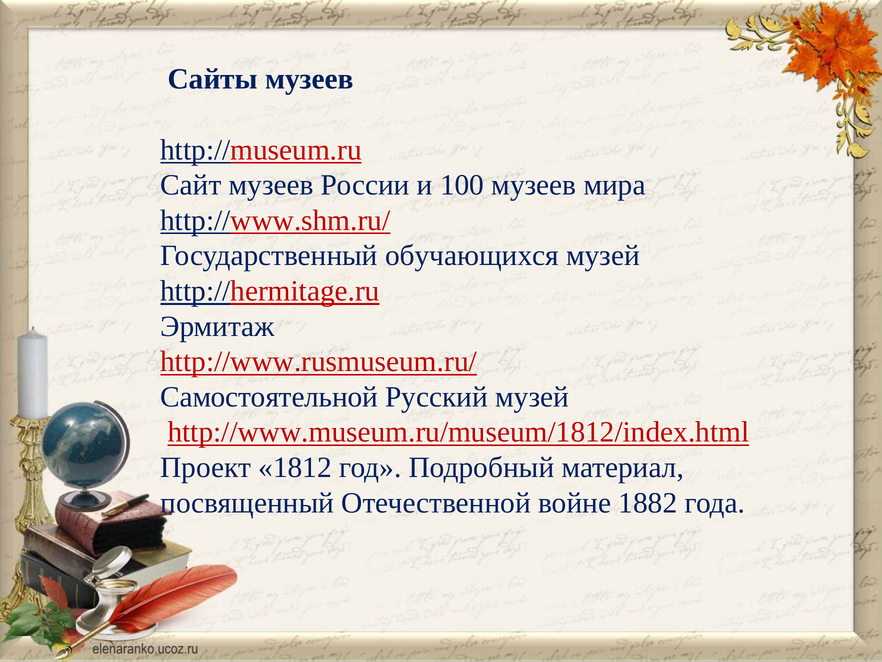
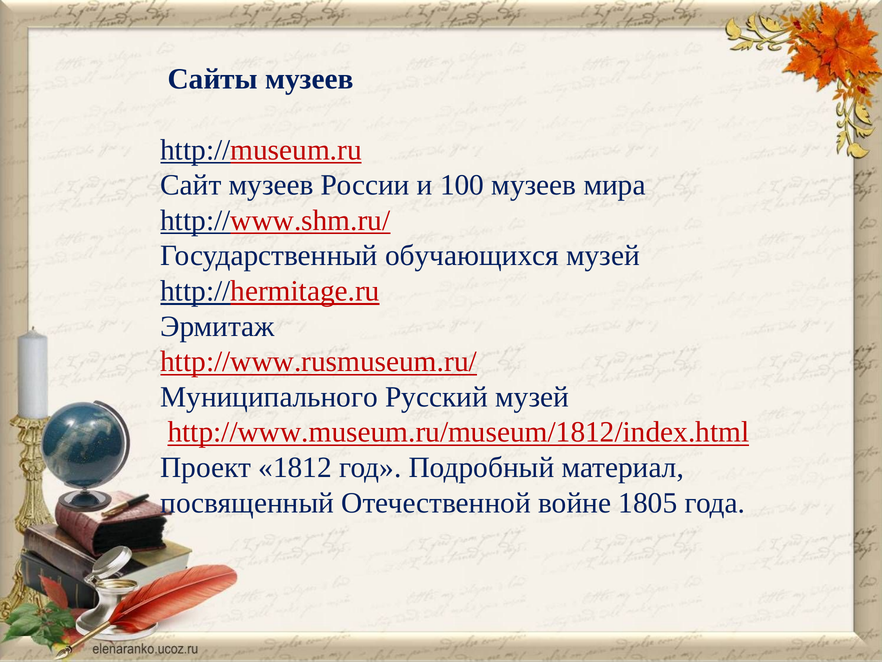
Самостоятельной: Самостоятельной -> Муниципального (269, 397)
1882: 1882 -> 1805 (648, 502)
